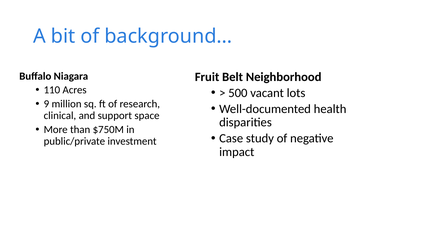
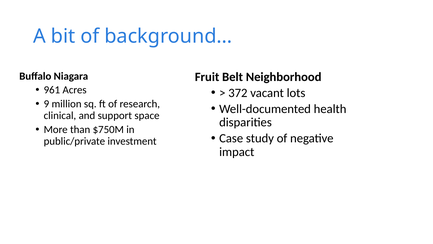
110: 110 -> 961 (52, 90)
500: 500 -> 372 (238, 93)
